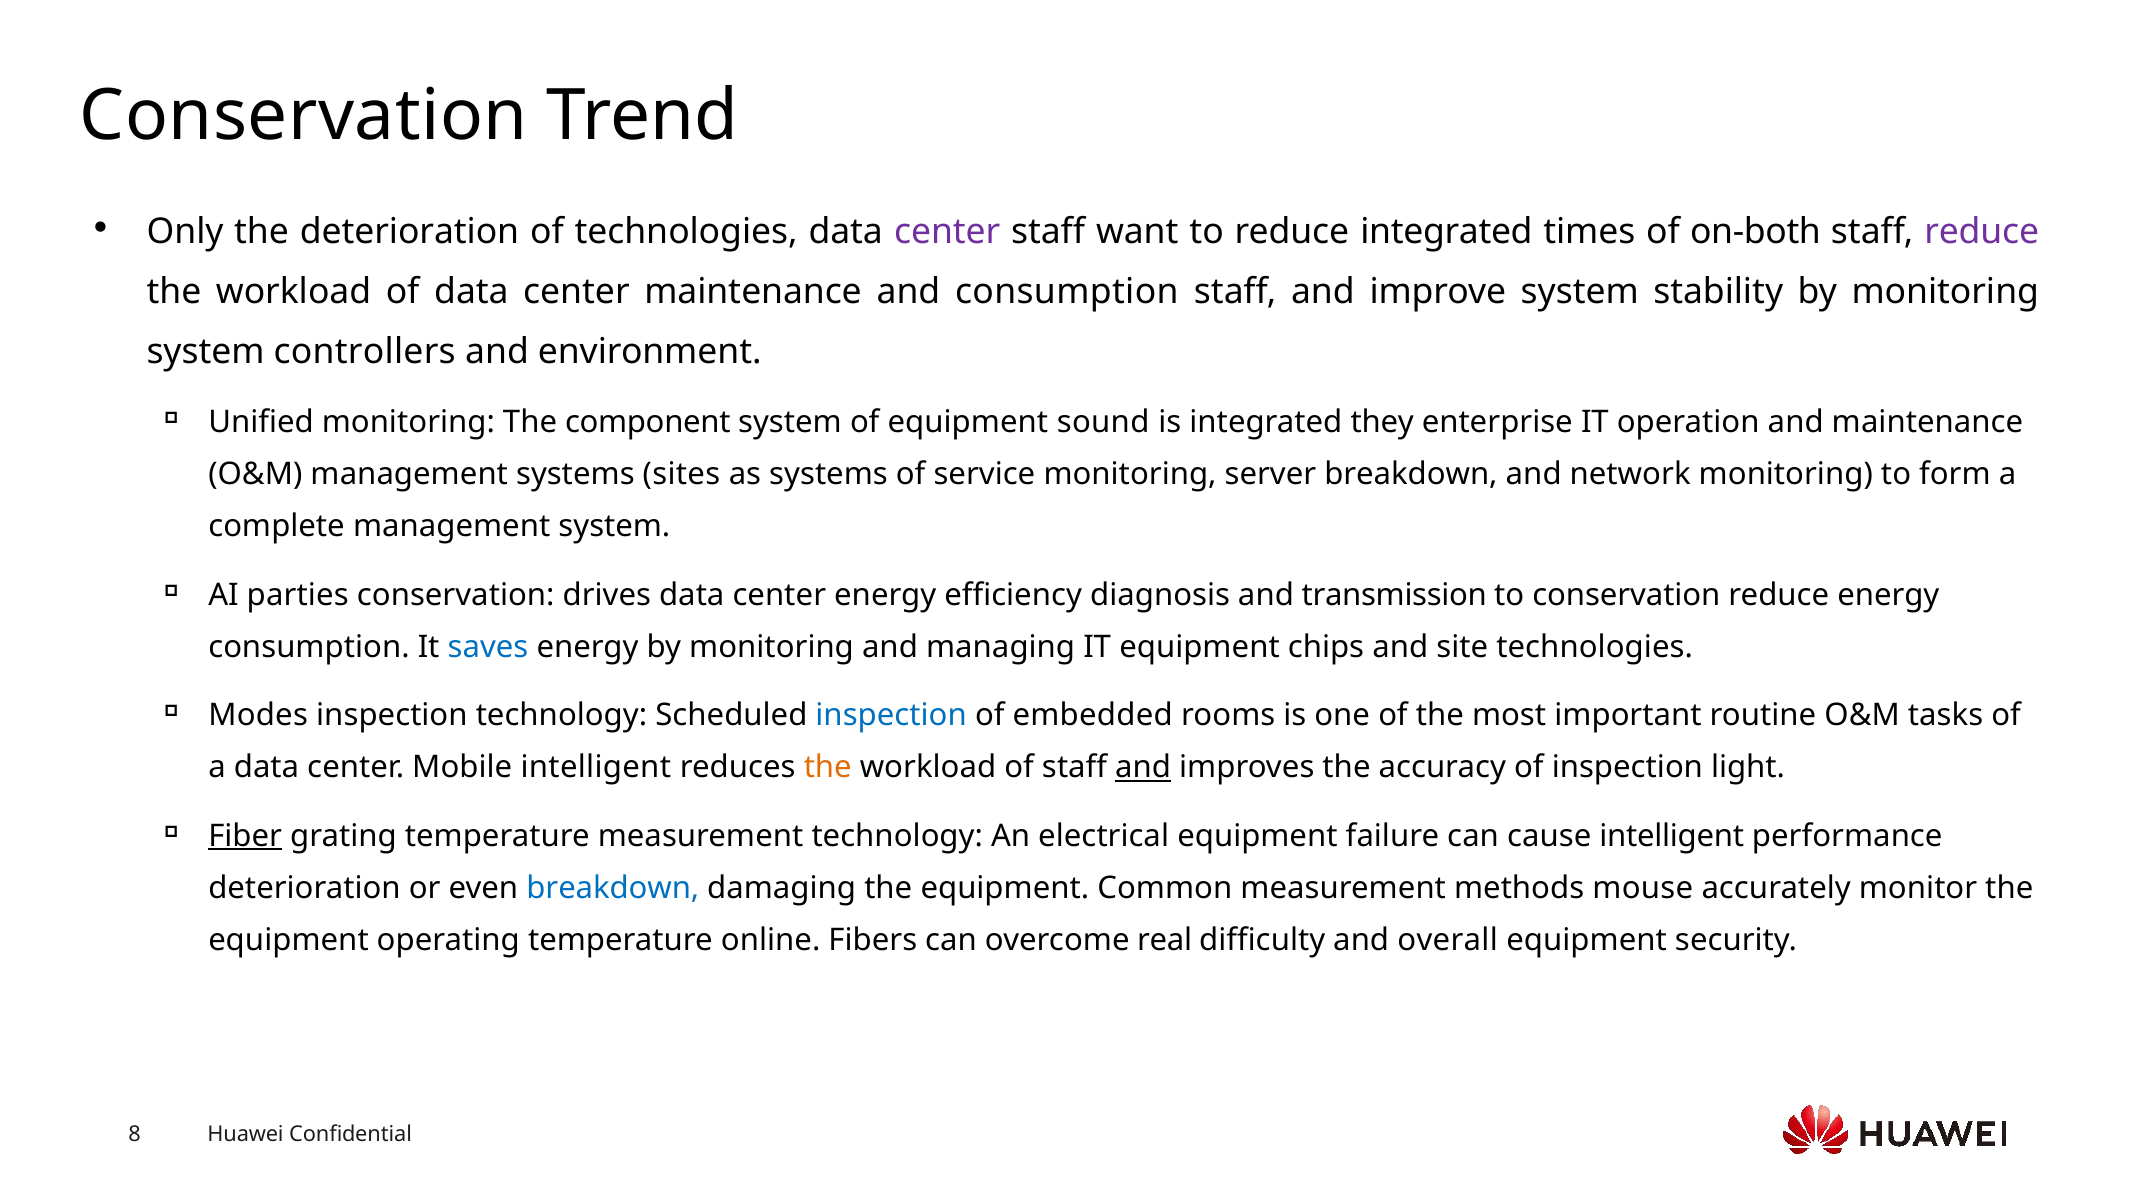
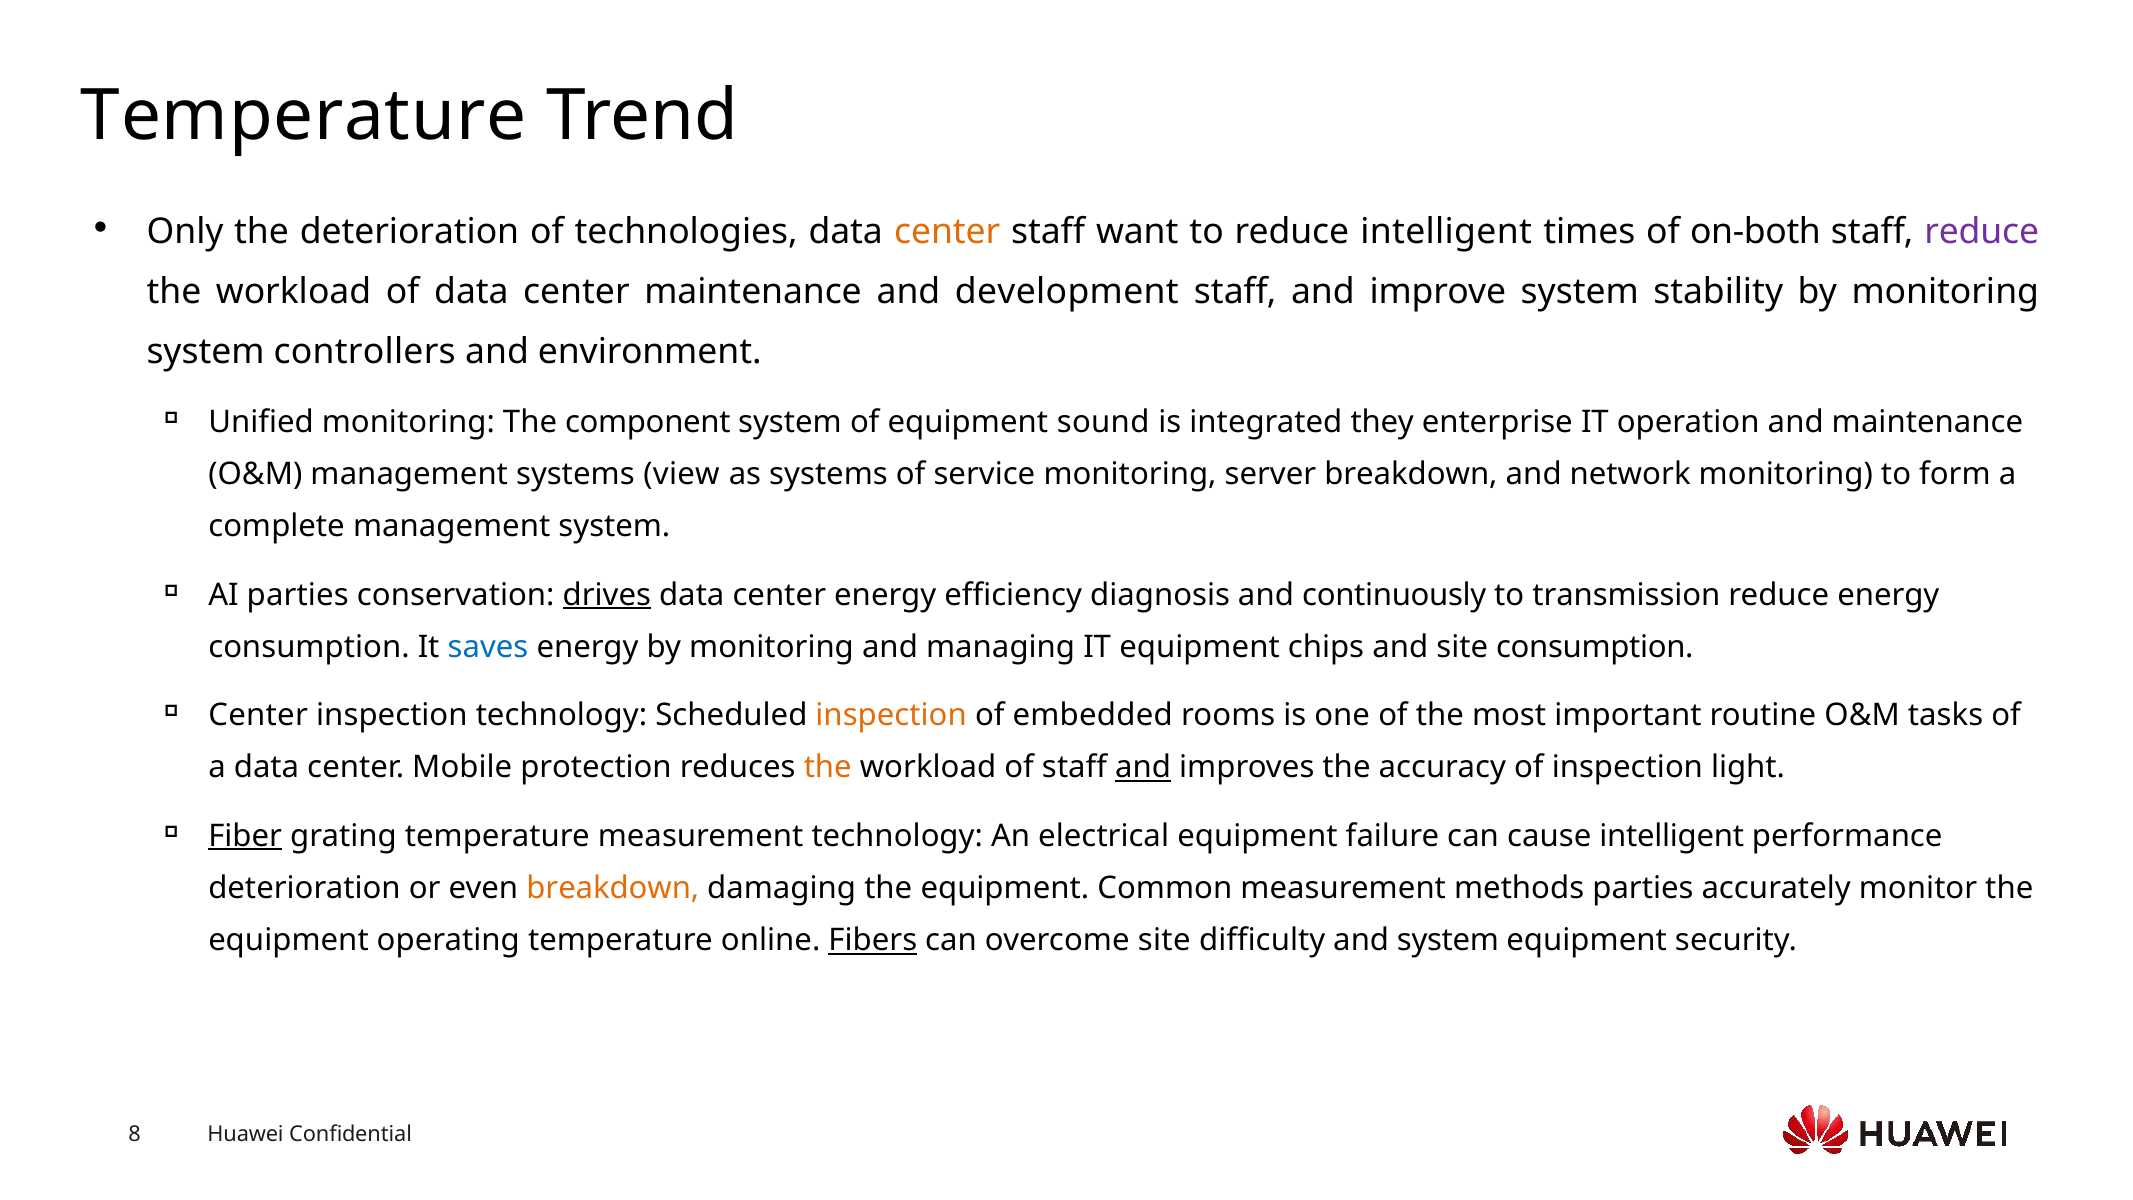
Conservation: Conservation -> Temperature (304, 116)
center colour: purple -> orange (947, 232)
reduce integrated: integrated -> intelligent (1446, 232)
and consumption: consumption -> development (1067, 292)
sites: sites -> view (681, 474)
drives underline: none -> present (607, 595)
transmission: transmission -> continuously (1394, 595)
to conservation: conservation -> transmission (1626, 595)
site technologies: technologies -> consumption (1595, 647)
Modes: Modes -> Center (258, 715)
inspection colour: blue -> orange (891, 715)
Mobile intelligent: intelligent -> protection (596, 767)
breakdown colour: blue -> orange (613, 888)
methods mouse: mouse -> parties (1643, 888)
Fibers underline: none -> present (873, 940)
overcome real: real -> site (1164, 940)
and overall: overall -> system (1448, 940)
